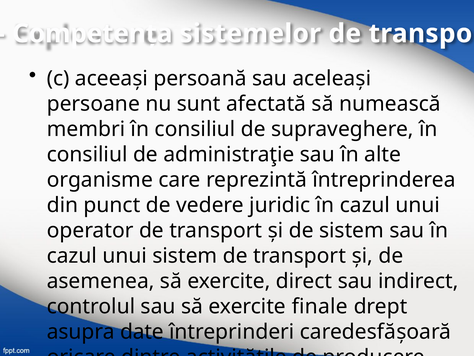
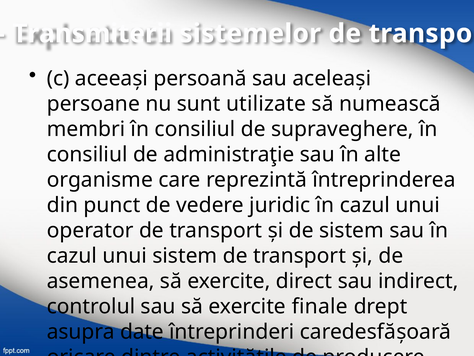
Competenţa: Competenţa -> Transmiterii (92, 34)
afectată: afectată -> utilizate (266, 104)
